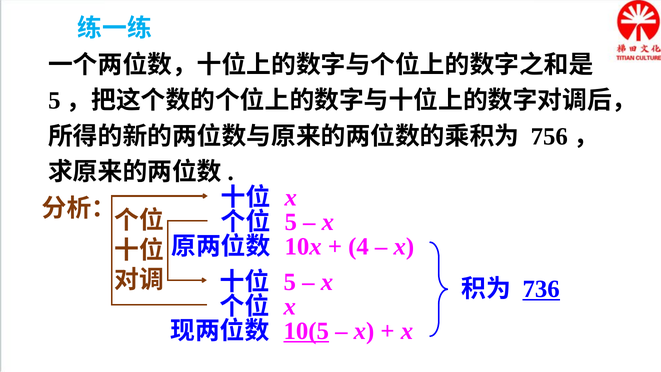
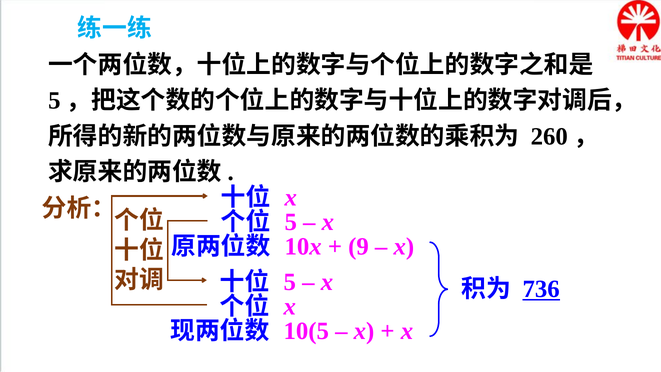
756: 756 -> 260 (549, 136)
4: 4 -> 9 (358, 247)
10(5 underline: present -> none (306, 331)
